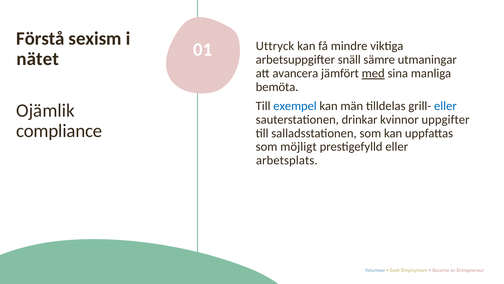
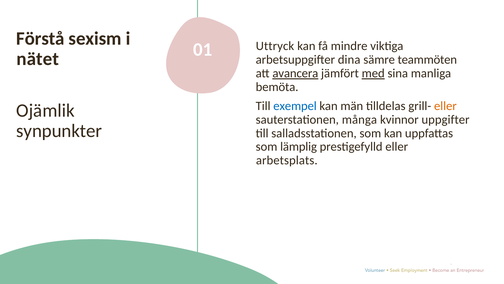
snäll: snäll -> dina (349, 60)
utmaningar: utmaningar -> teammöten (427, 60)
avancera underline: none -> present (295, 73)
eller colour: blue -> orange (445, 106)
drinkar: drinkar -> många (359, 119)
compliance: compliance -> synpunkter (59, 131)
möjligt: möjligt -> lämplig (299, 147)
